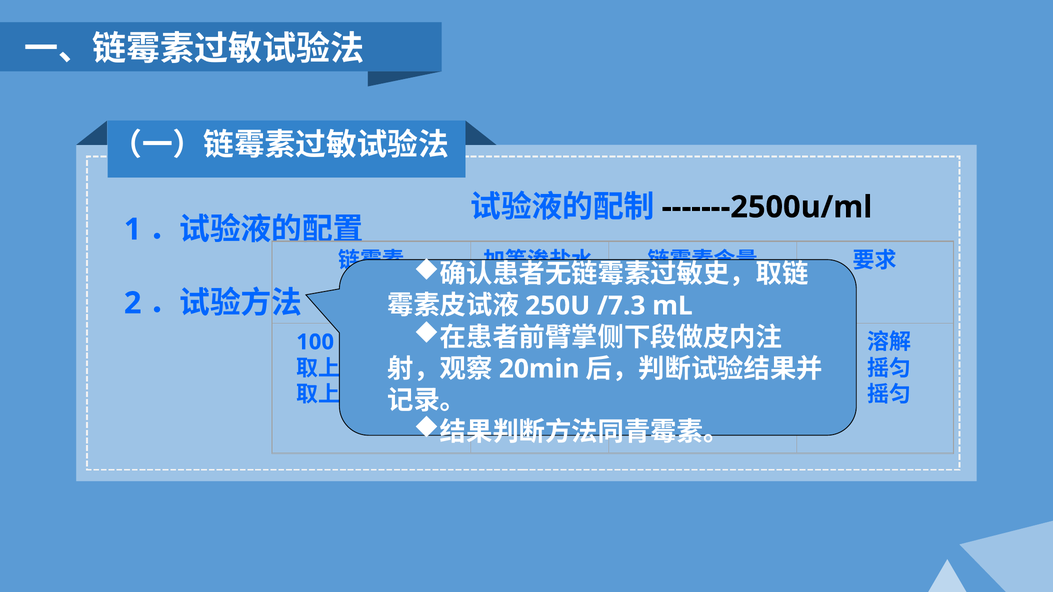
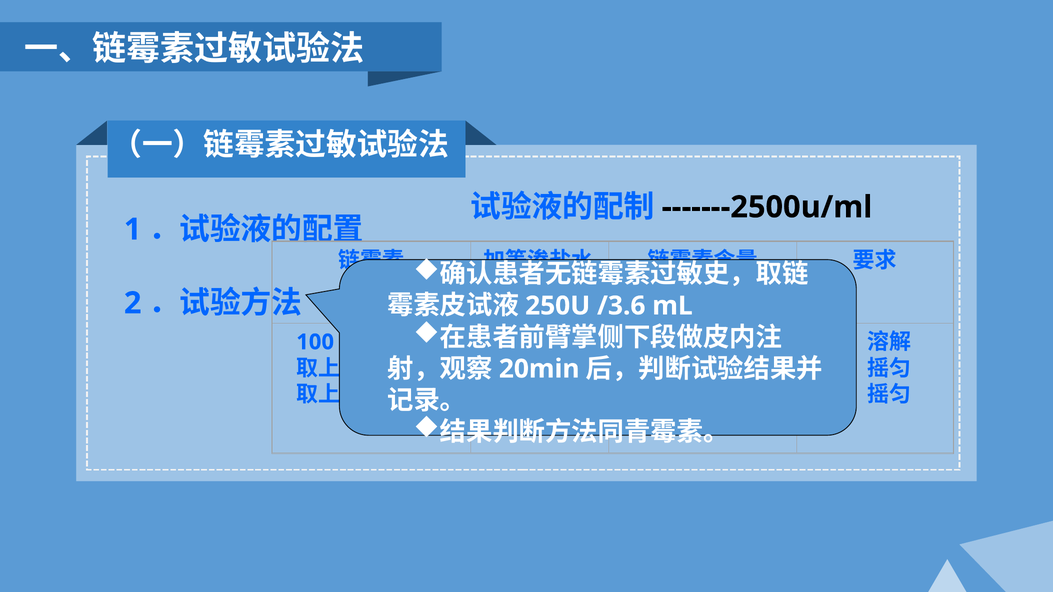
/7.3: /7.3 -> /3.6 (621, 306)
